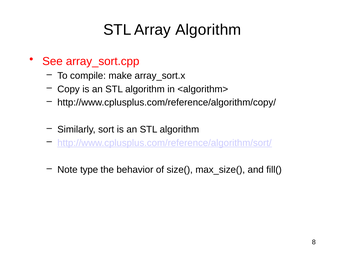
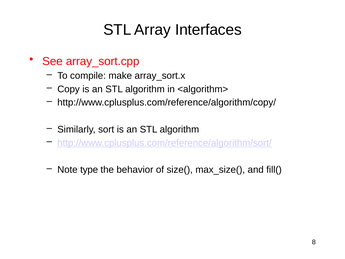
Array Algorithm: Algorithm -> Interfaces (208, 30)
